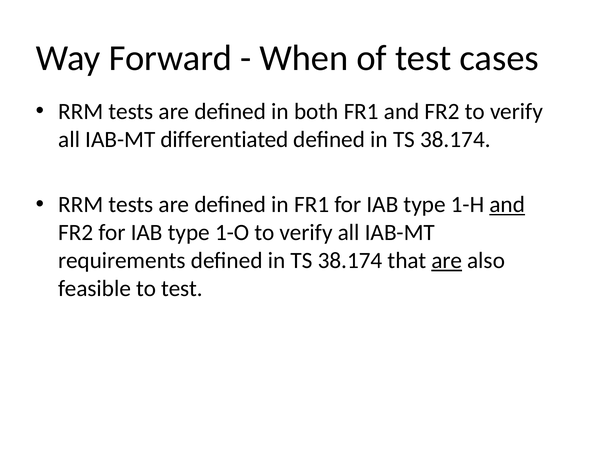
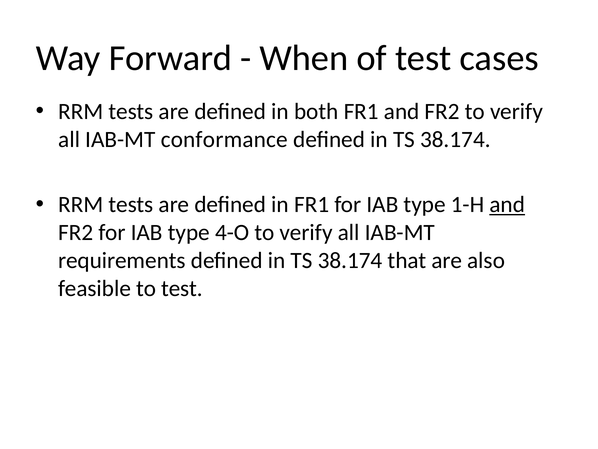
differentiated: differentiated -> conformance (224, 139)
1-O: 1-O -> 4-O (232, 232)
are underline: present -> none (447, 260)
